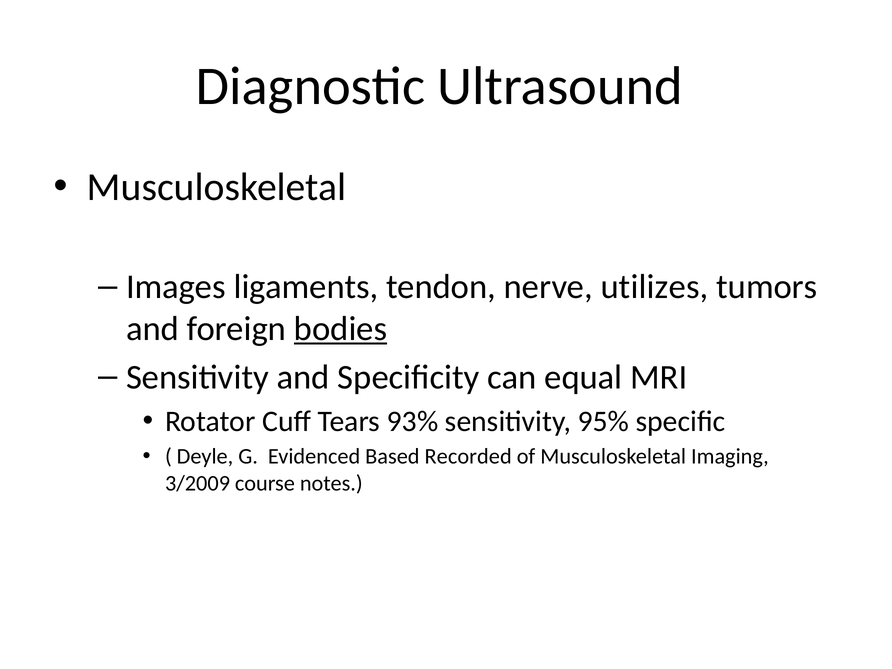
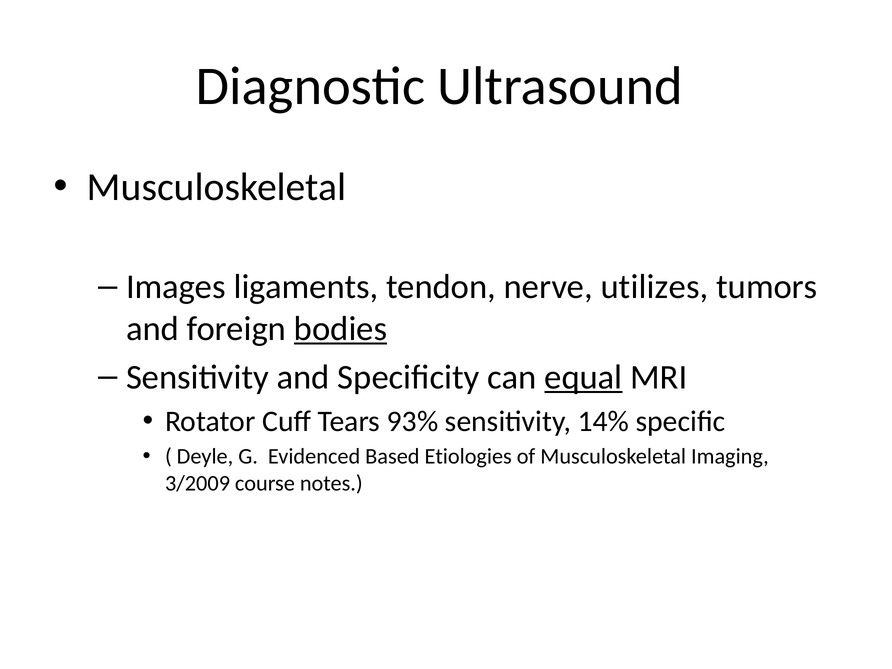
equal underline: none -> present (583, 377)
95%: 95% -> 14% (603, 421)
Recorded: Recorded -> Etiologies (468, 457)
